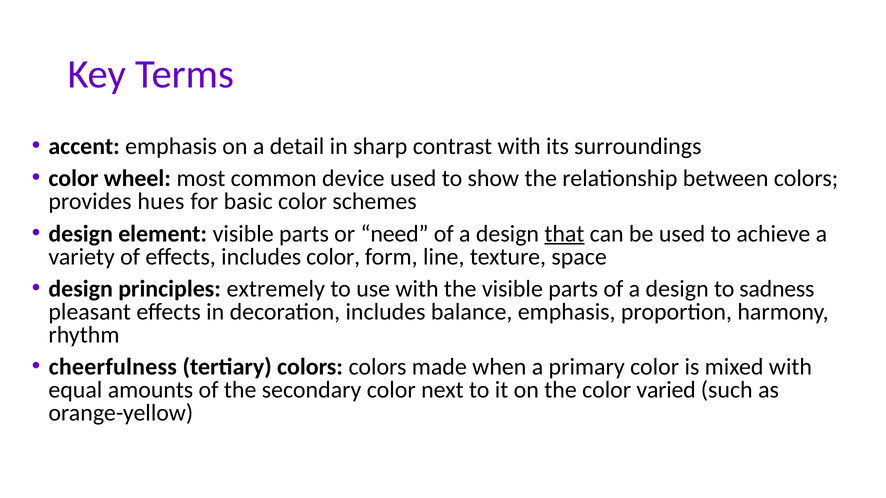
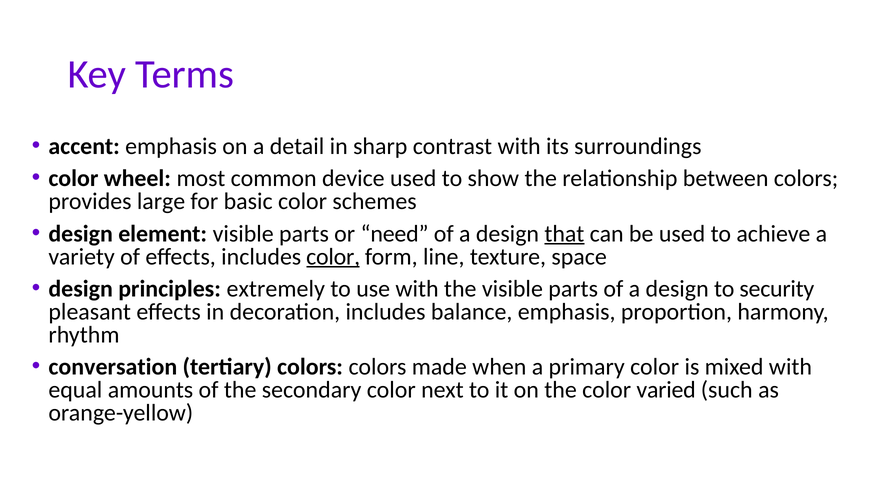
hues: hues -> large (161, 202)
color underline: none -> present (333, 257)
sadness: sadness -> security (777, 289)
cheerfulness: cheerfulness -> conversation (113, 367)
